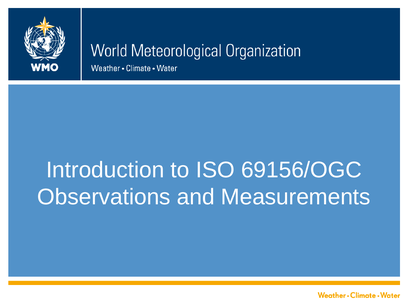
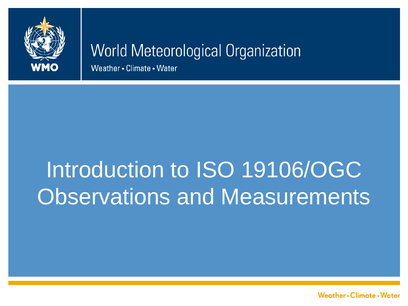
69156/OGC: 69156/OGC -> 19106/OGC (301, 170)
